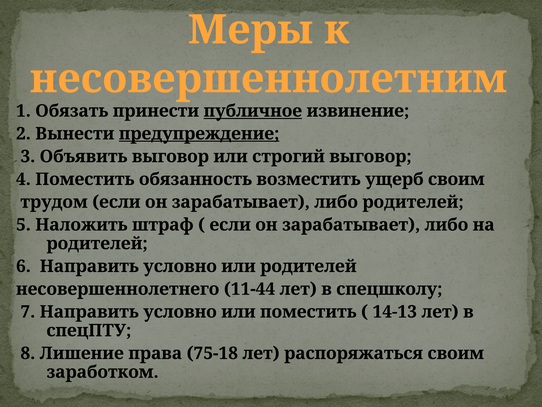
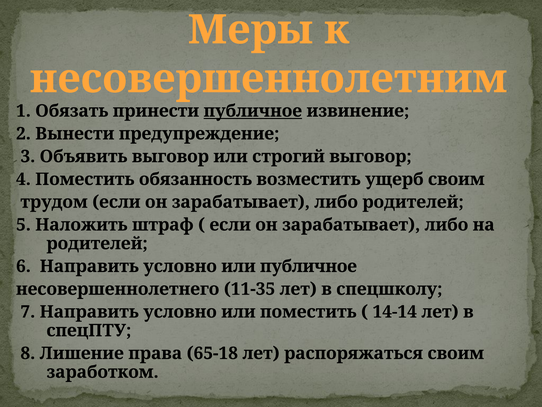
предупреждение underline: present -> none (199, 134)
или родителей: родителей -> публичное (309, 266)
11-44: 11-44 -> 11-35 (249, 289)
14-13: 14-13 -> 14-14 (395, 311)
75-18: 75-18 -> 65-18 (212, 353)
